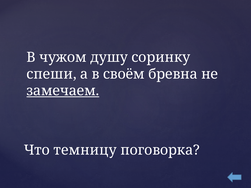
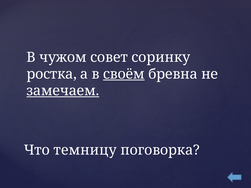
душу: душу -> совет (109, 57)
спеши: спеши -> ростка (52, 74)
своём underline: none -> present (124, 74)
